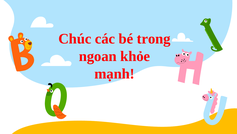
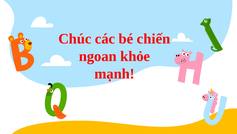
trong: trong -> chiến (154, 39)
